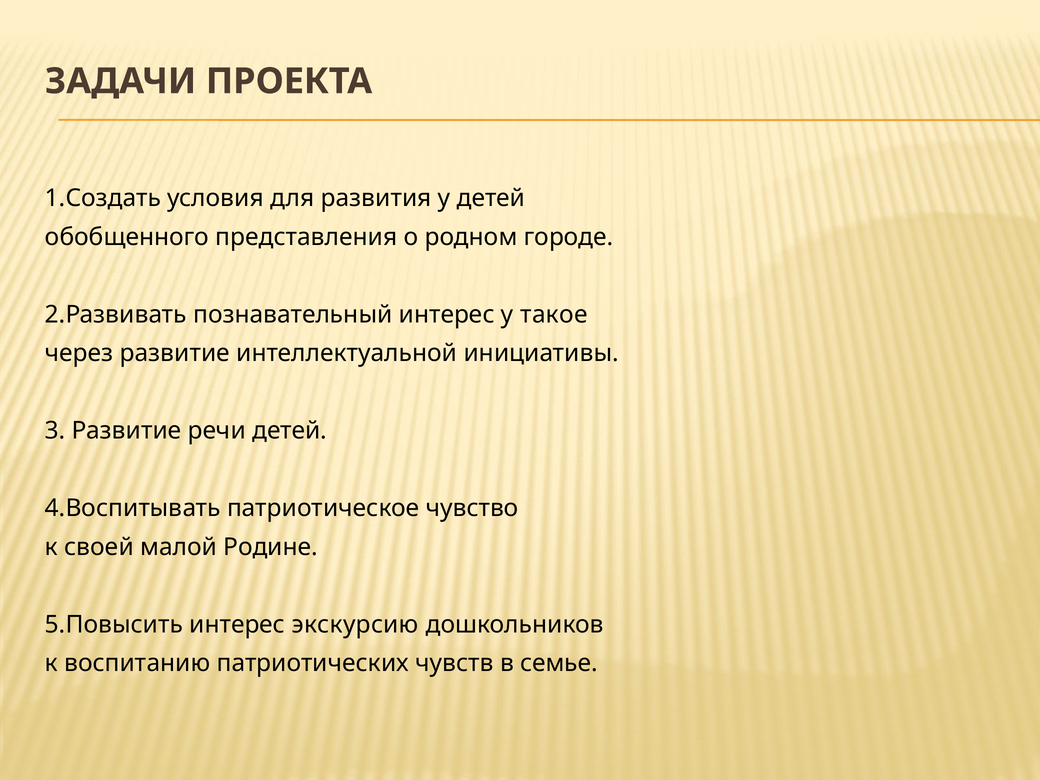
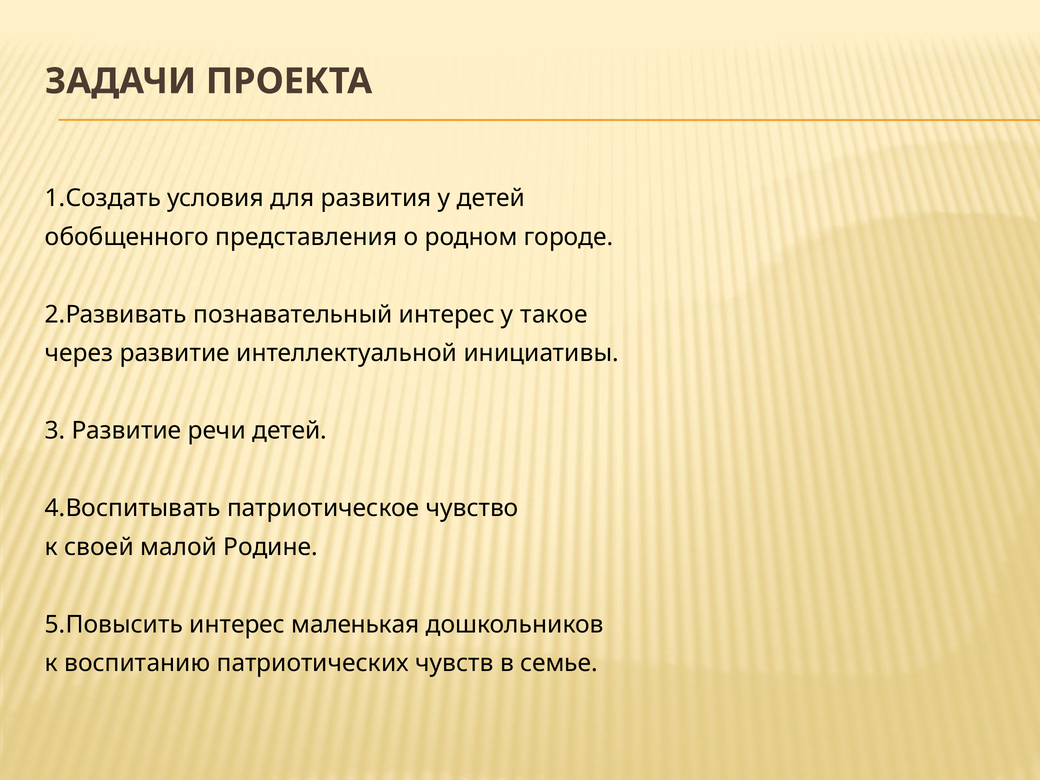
экскурсию: экскурсию -> маленькая (355, 624)
